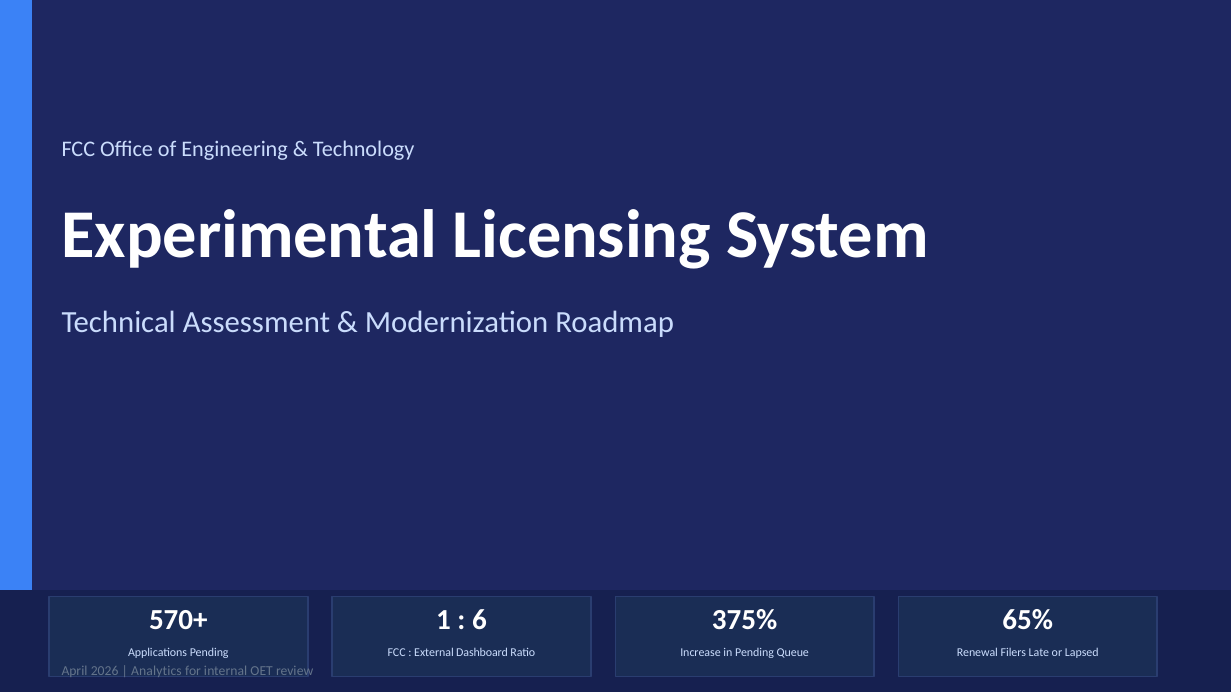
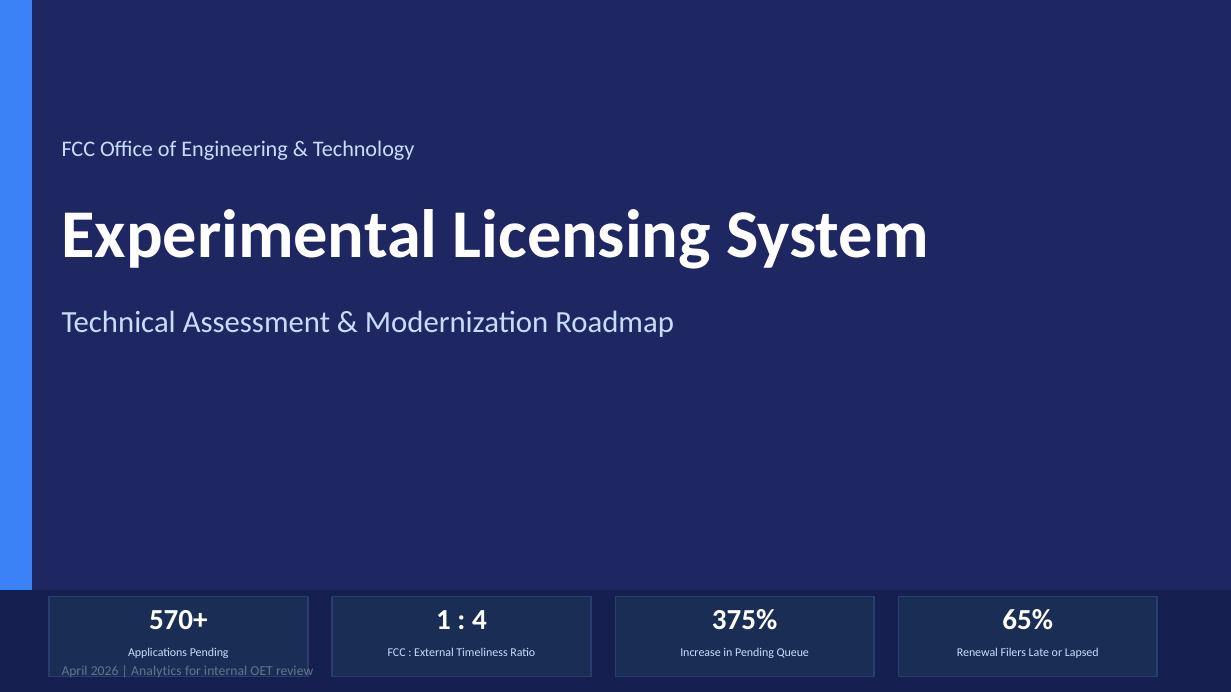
6: 6 -> 4 (479, 620)
Dashboard: Dashboard -> Timeliness (482, 653)
